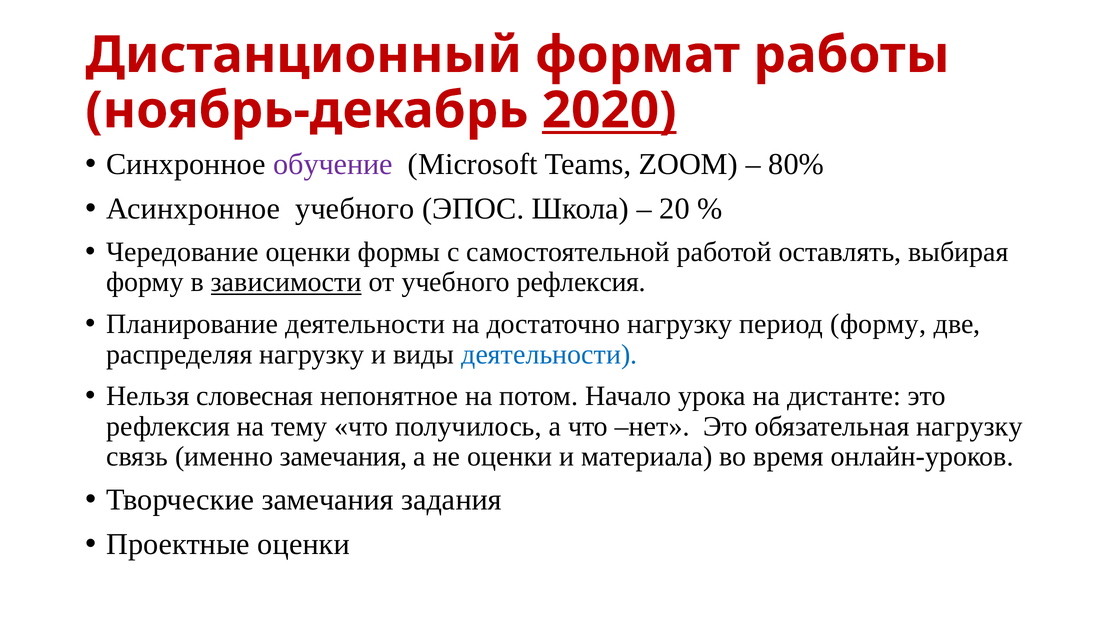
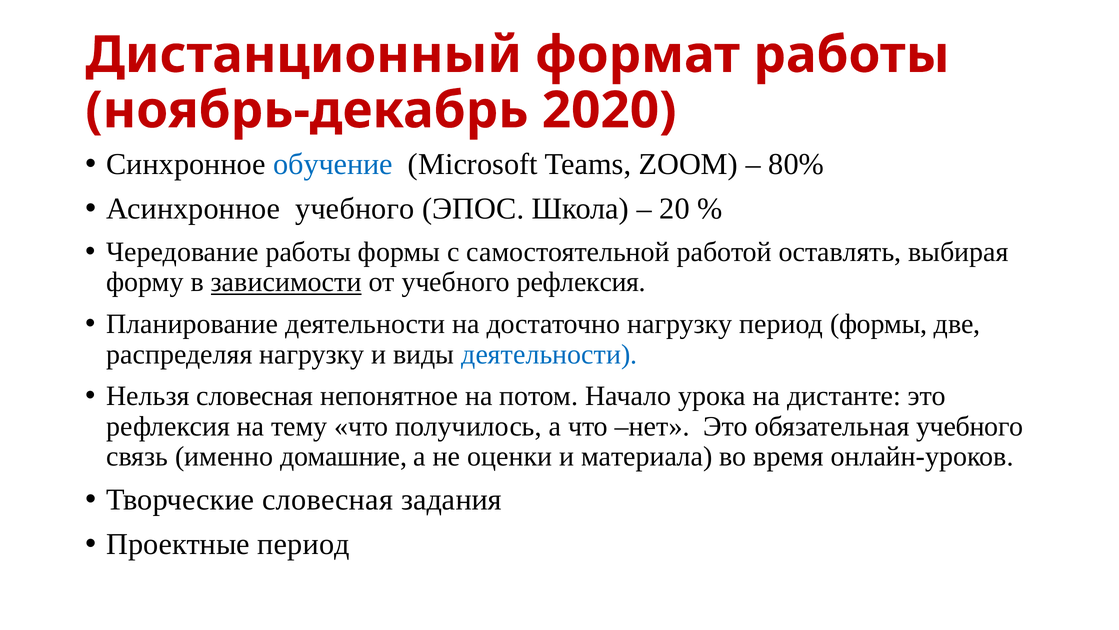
2020 underline: present -> none (609, 110)
обучение colour: purple -> blue (333, 164)
Чередование оценки: оценки -> работы (308, 252)
период форму: форму -> формы (879, 324)
обязательная нагрузку: нагрузку -> учебного (970, 426)
именно замечания: замечания -> домашние (344, 456)
Творческие замечания: замечания -> словесная (328, 499)
Проектные оценки: оценки -> период (304, 544)
